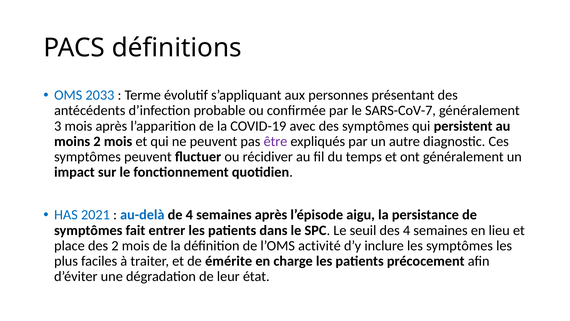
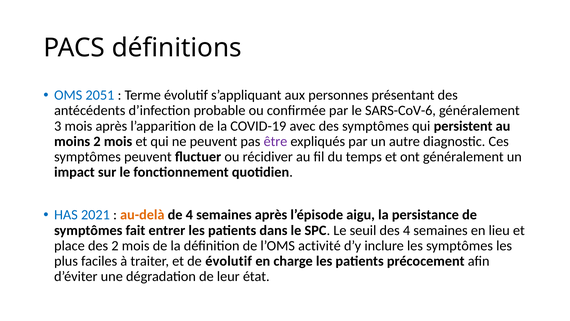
2033: 2033 -> 2051 (100, 95)
SARS-CoV-7: SARS-CoV-7 -> SARS-CoV-6 (400, 110)
au-delà colour: blue -> orange (142, 215)
de émérite: émérite -> évolutif (229, 261)
